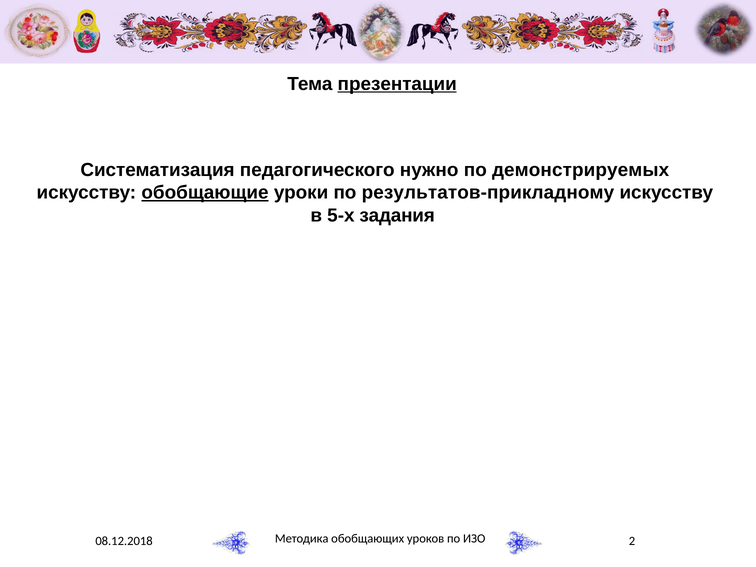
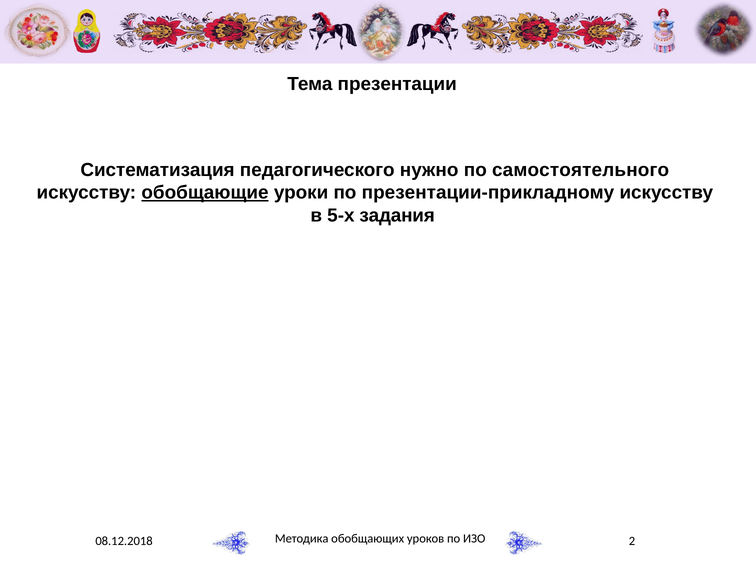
презентации underline: present -> none (397, 84)
демонстрируемых: демонстрируемых -> самостоятельного (581, 170)
результатов-прикладному: результатов-прикладному -> презентации-прикладному (488, 193)
